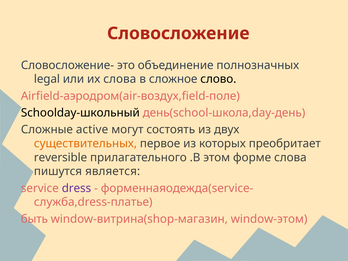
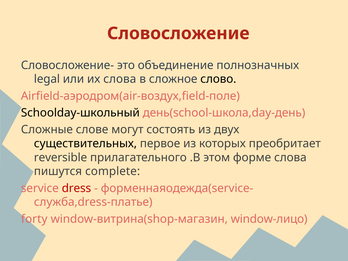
active: active -> слове (92, 130)
существительных colour: orange -> black (85, 144)
является: является -> complete (113, 171)
dress colour: purple -> red (76, 188)
быть: быть -> forty (34, 219)
window-этом: window-этом -> window-лицо (269, 219)
